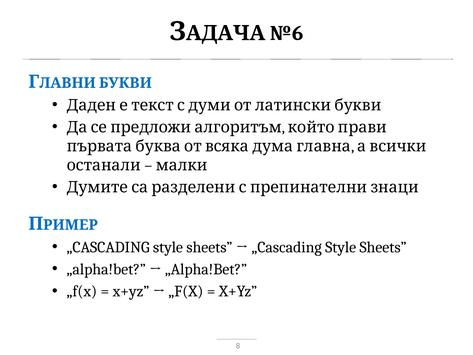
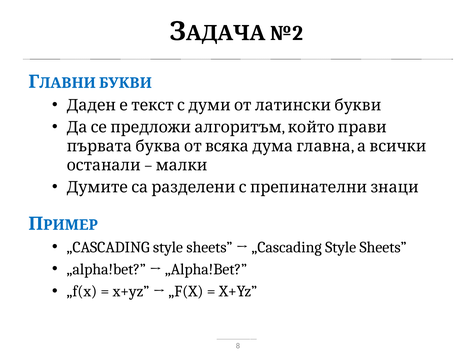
№6: №6 -> №2 (287, 33)
